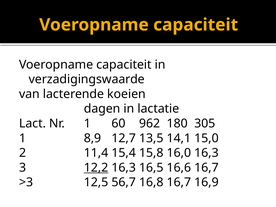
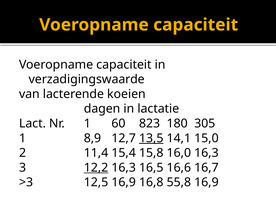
962: 962 -> 823 (150, 123)
13,5 underline: none -> present (151, 138)
12,5 56,7: 56,7 -> 16,9 (124, 182)
16,8 16,7: 16,7 -> 55,8 (179, 182)
